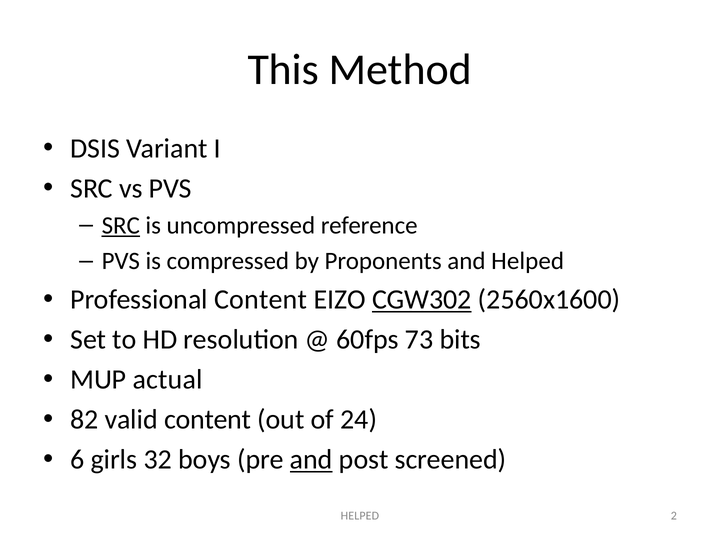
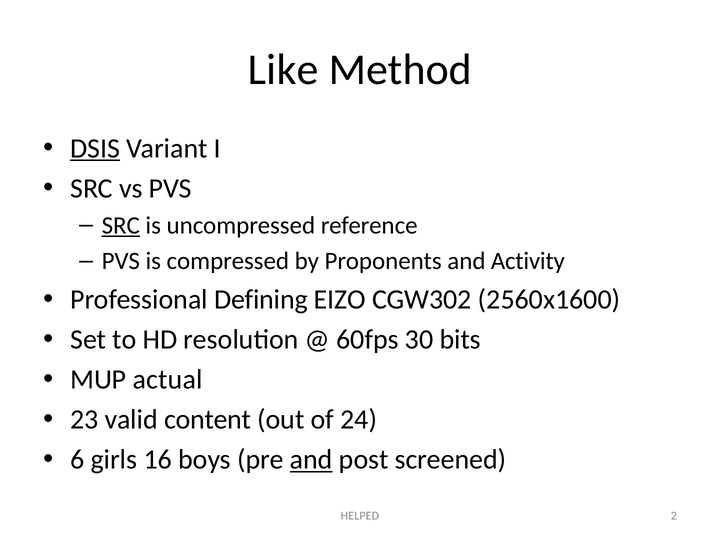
This: This -> Like (283, 70)
DSIS underline: none -> present (95, 148)
and Helped: Helped -> Activity (528, 261)
Professional Content: Content -> Defining (261, 300)
CGW302 underline: present -> none (422, 300)
73: 73 -> 30 (419, 340)
82: 82 -> 23 (84, 420)
32: 32 -> 16 (158, 460)
